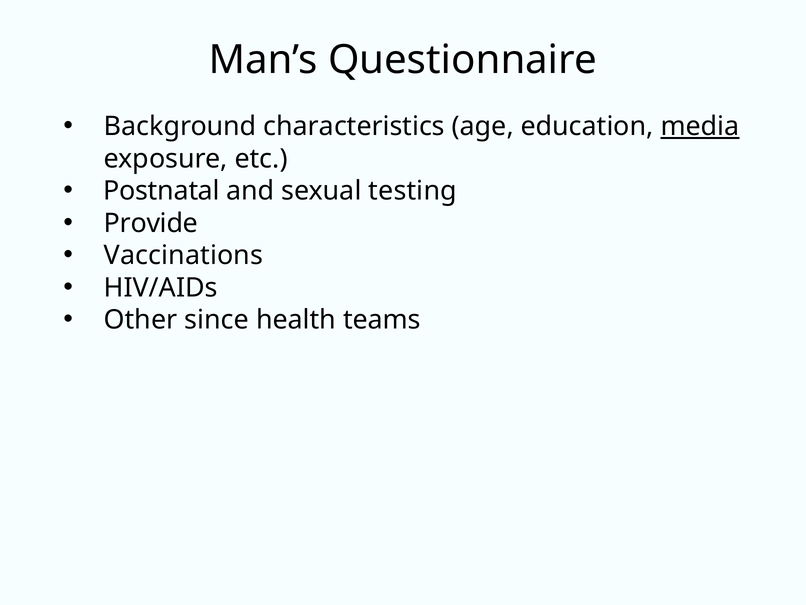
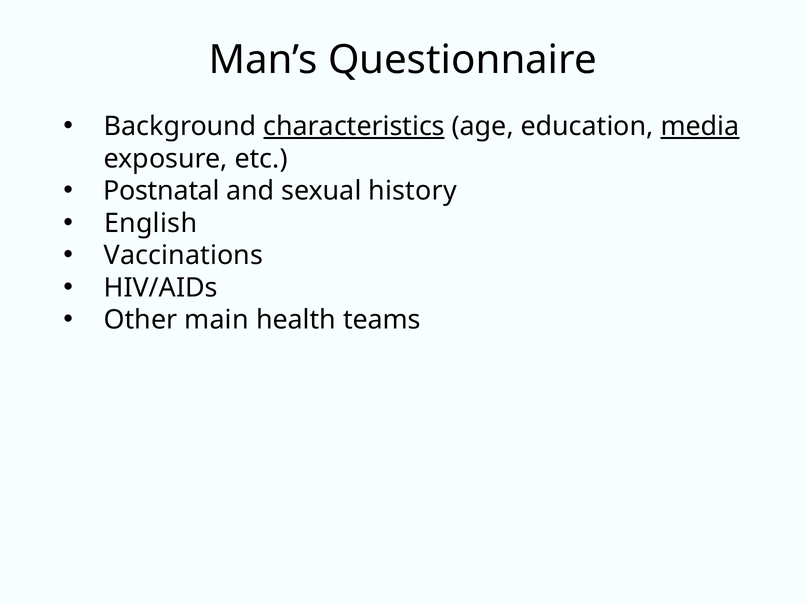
characteristics underline: none -> present (354, 126)
testing: testing -> history (413, 191)
Provide: Provide -> English (151, 223)
since: since -> main (216, 320)
